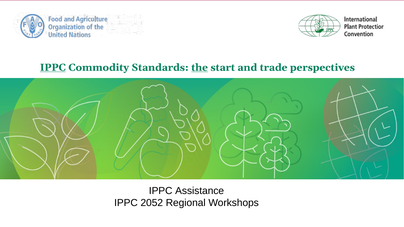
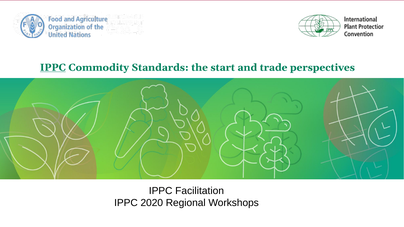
the underline: present -> none (200, 68)
Assistance: Assistance -> Facilitation (200, 191)
2052: 2052 -> 2020 (152, 203)
